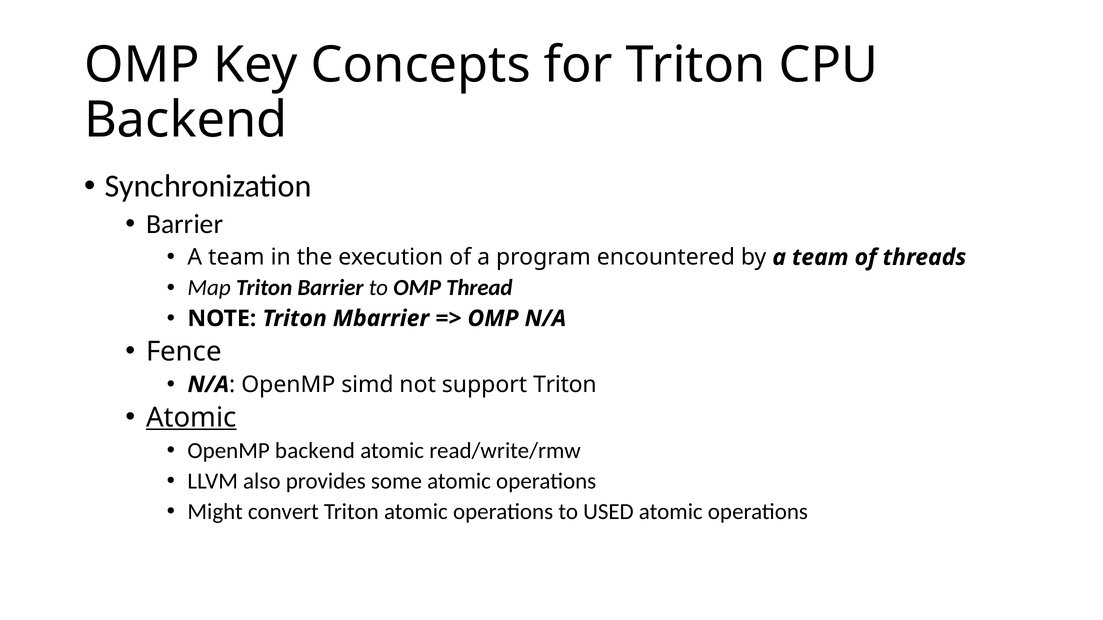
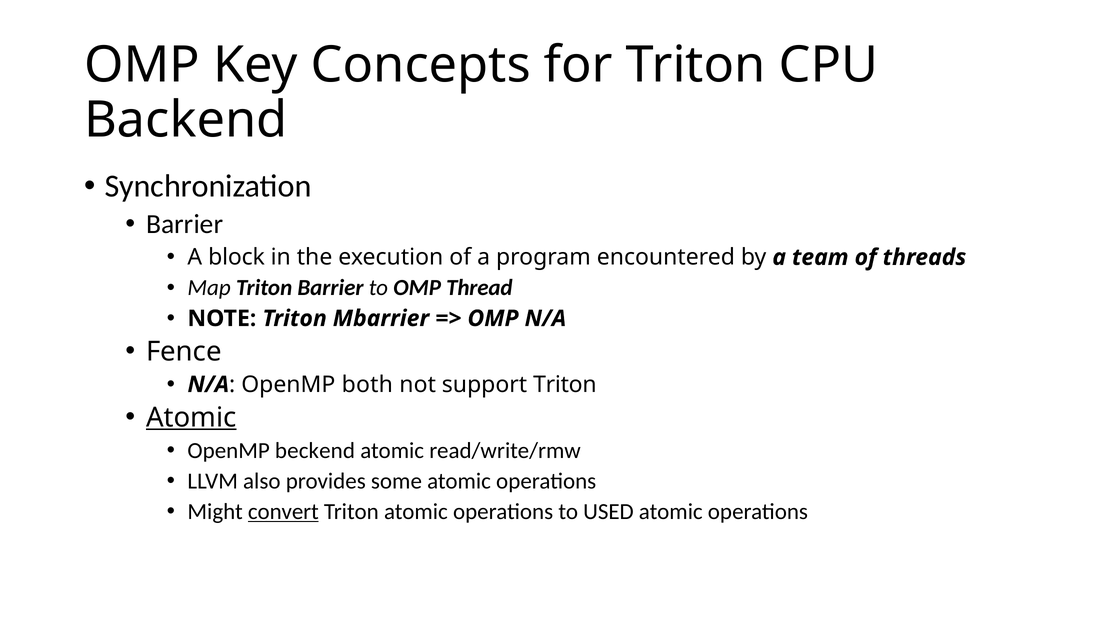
team: team -> block (237, 258)
simd: simd -> both (367, 385)
OpenMP backend: backend -> beckend (315, 451)
convert underline: none -> present (283, 512)
